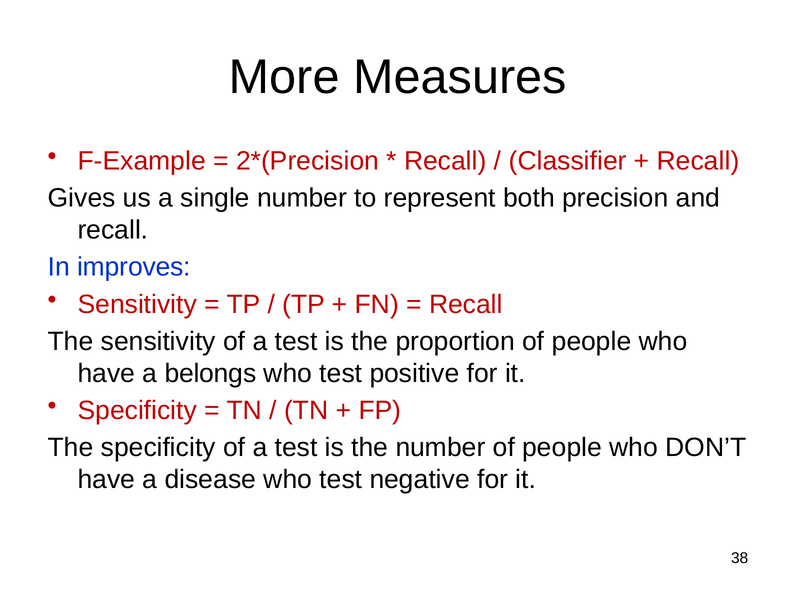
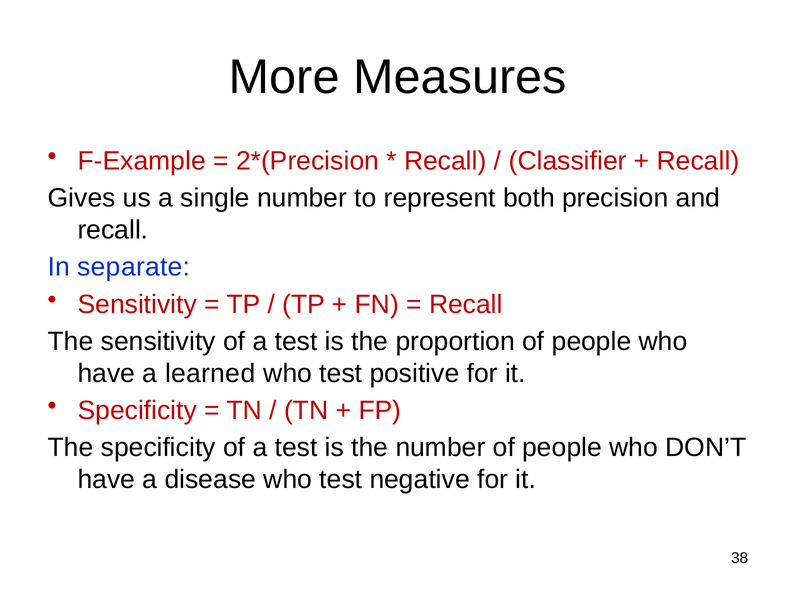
improves: improves -> separate (134, 267)
belongs: belongs -> learned (210, 373)
